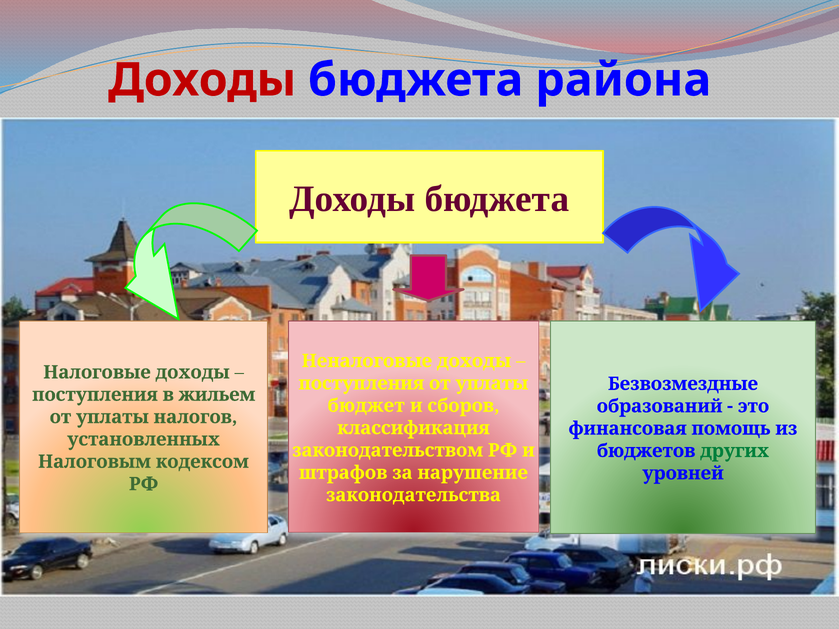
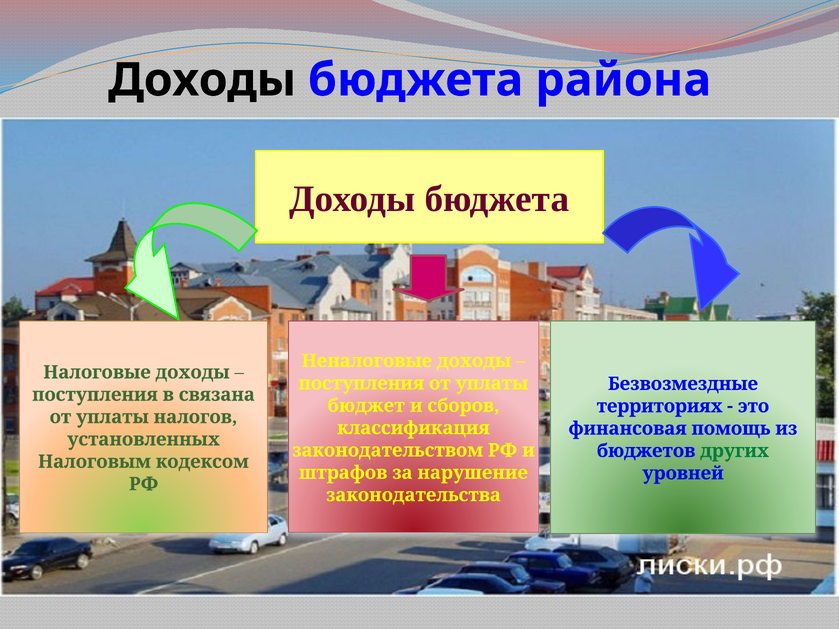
Доходы colour: red -> black (202, 80)
жильем: жильем -> связана (217, 395)
образований: образований -> территориях (660, 406)
